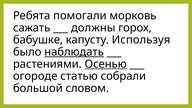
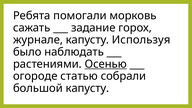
должны: должны -> задание (93, 28)
бабушке: бабушке -> журнале (38, 40)
наблюдать underline: present -> none (74, 52)
большой словом: словом -> капусту (87, 88)
